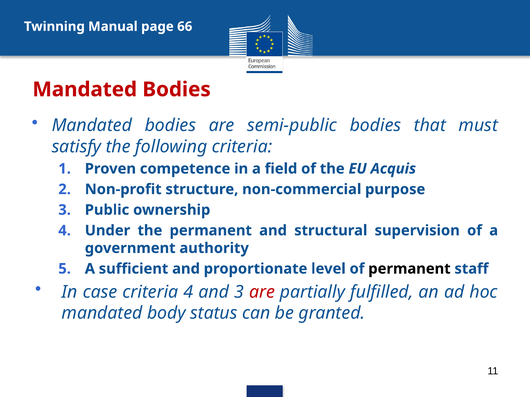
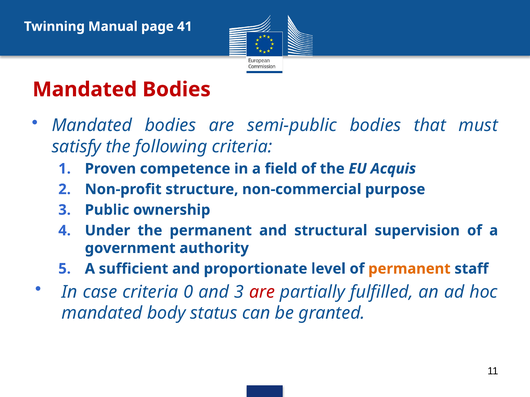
66: 66 -> 41 (185, 27)
permanent colour: black -> orange (409, 269)
criteria 4: 4 -> 0 (188, 292)
